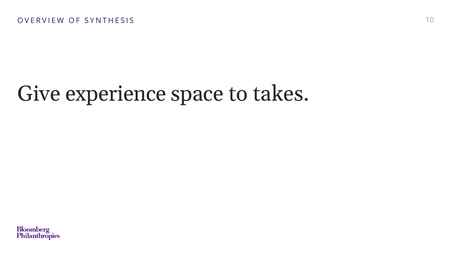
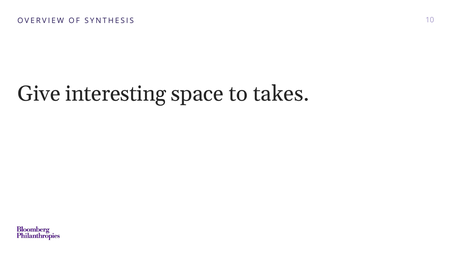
experience: experience -> interesting (116, 94)
